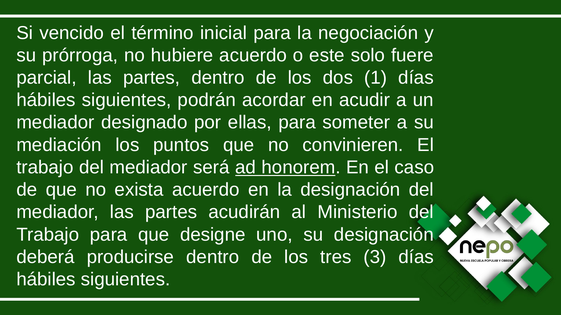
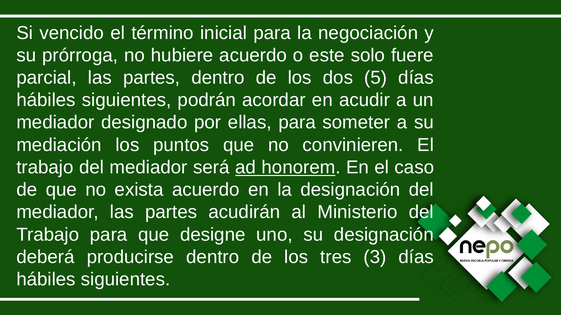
1: 1 -> 5 (376, 78)
